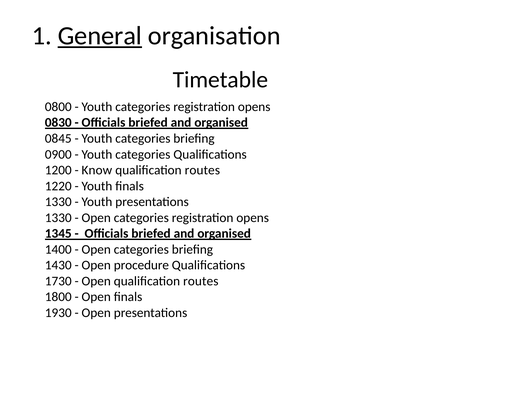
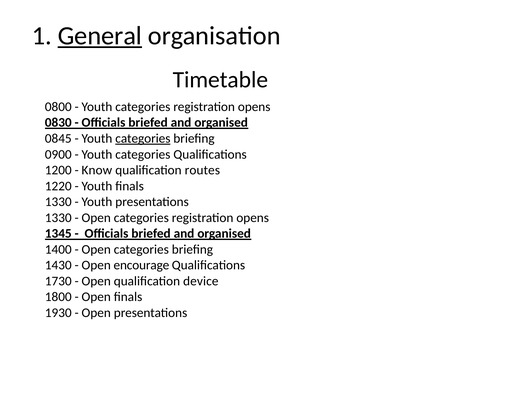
categories underline: none -> present (143, 139)
procedure: procedure -> encourage (141, 266)
Open qualification routes: routes -> device (201, 282)
